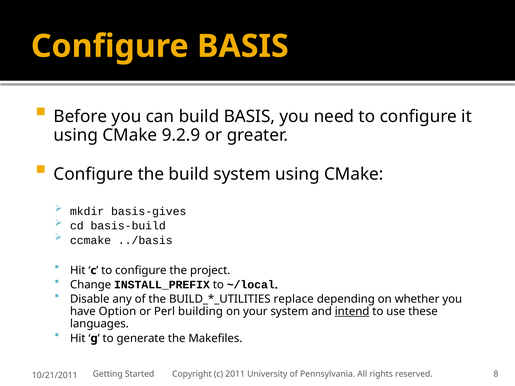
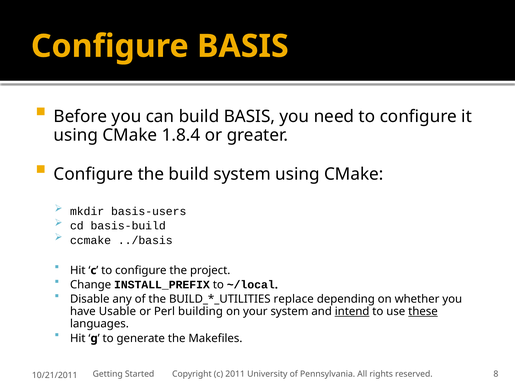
9.2.9: 9.2.9 -> 1.8.4 (181, 135)
basis-gives: basis-gives -> basis-users (149, 212)
Option: Option -> Usable (117, 312)
these underline: none -> present (423, 312)
